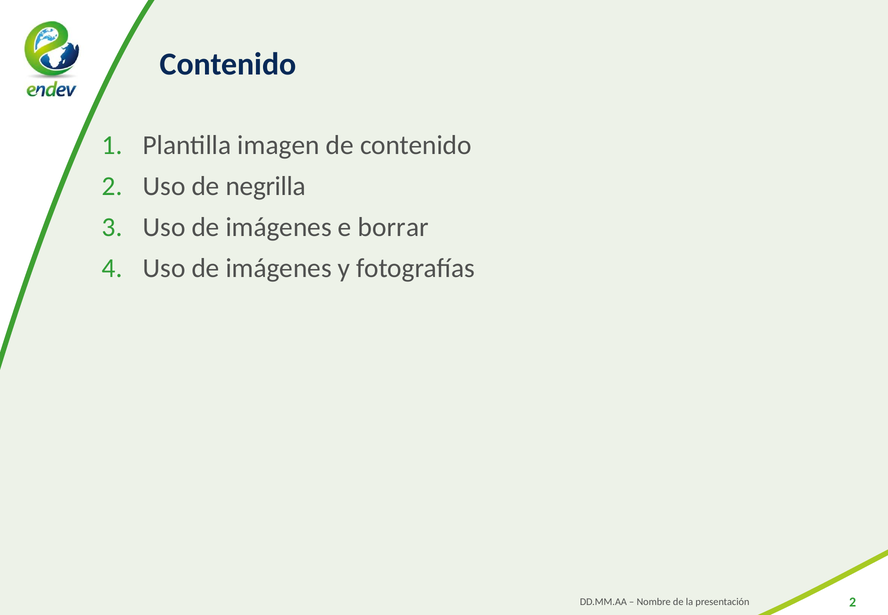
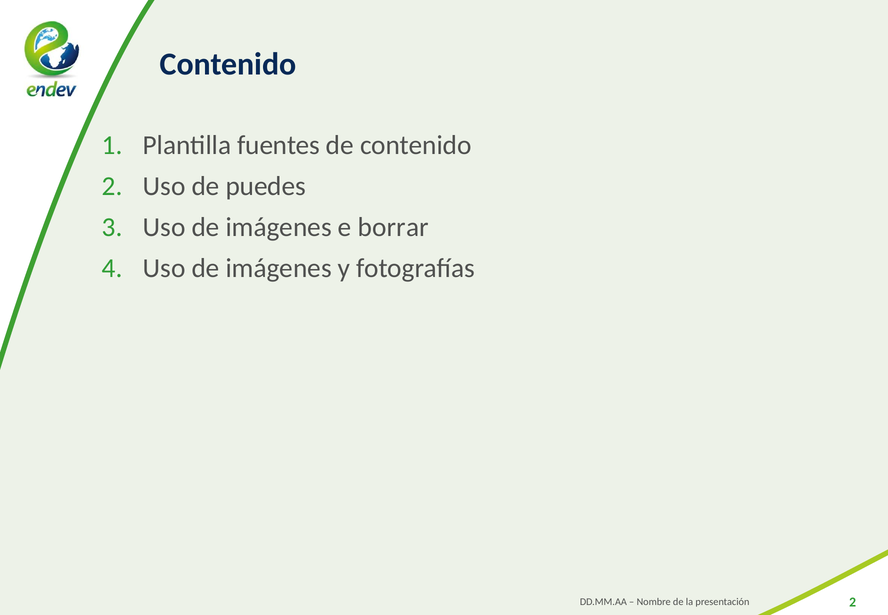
imagen: imagen -> fuentes (279, 145)
negrilla: negrilla -> puedes (266, 186)
